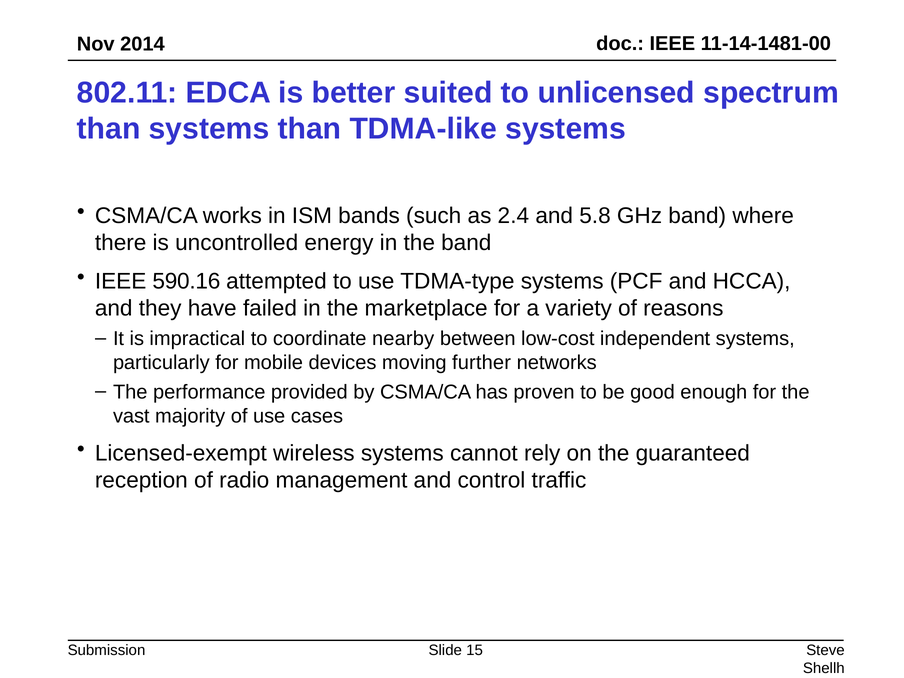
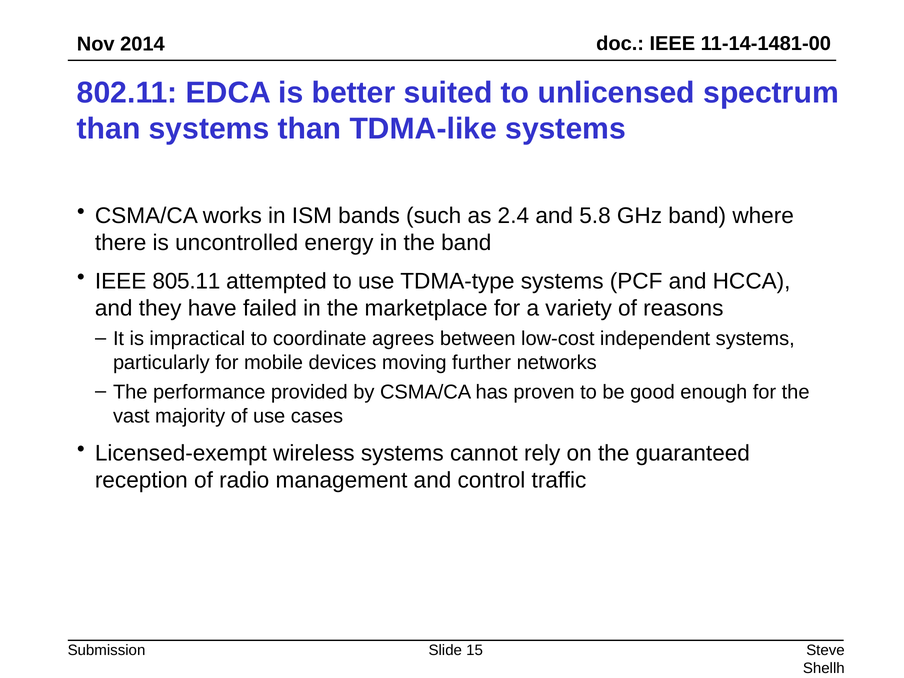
590.16: 590.16 -> 805.11 (186, 281)
nearby: nearby -> agrees (403, 339)
